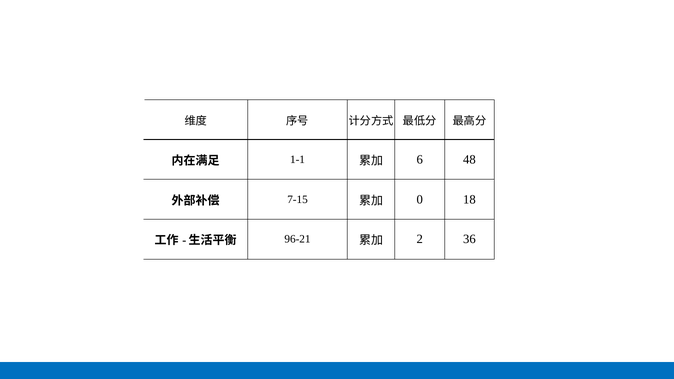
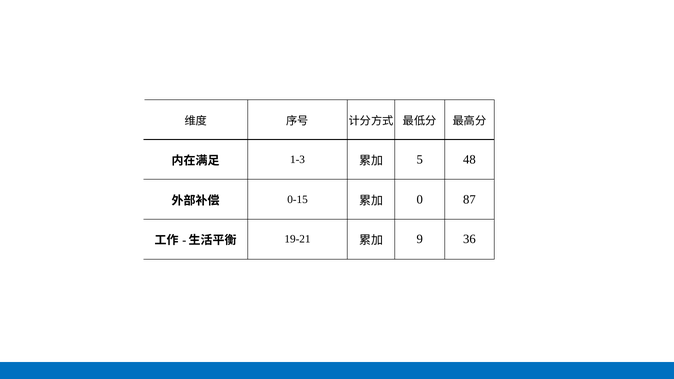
1-1: 1-1 -> 1-3 (298, 160)
6: 6 -> 5 (420, 160)
7-15: 7-15 -> 0-15 (298, 199)
18: 18 -> 87 (469, 200)
96-21: 96-21 -> 19-21 (297, 239)
2: 2 -> 9 (420, 239)
